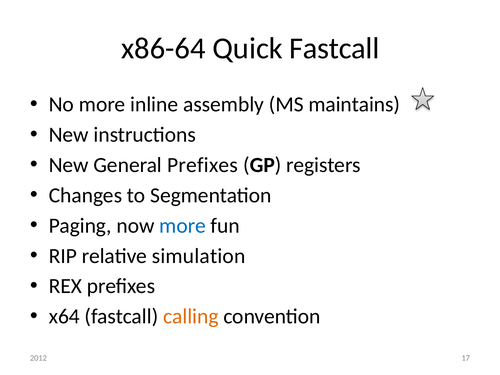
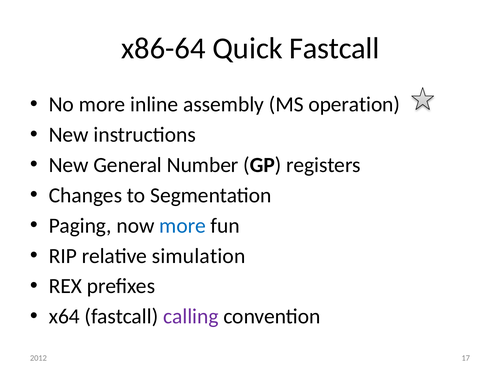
maintains: maintains -> operation (354, 104)
General Prefixes: Prefixes -> Number (203, 165)
calling colour: orange -> purple (191, 316)
